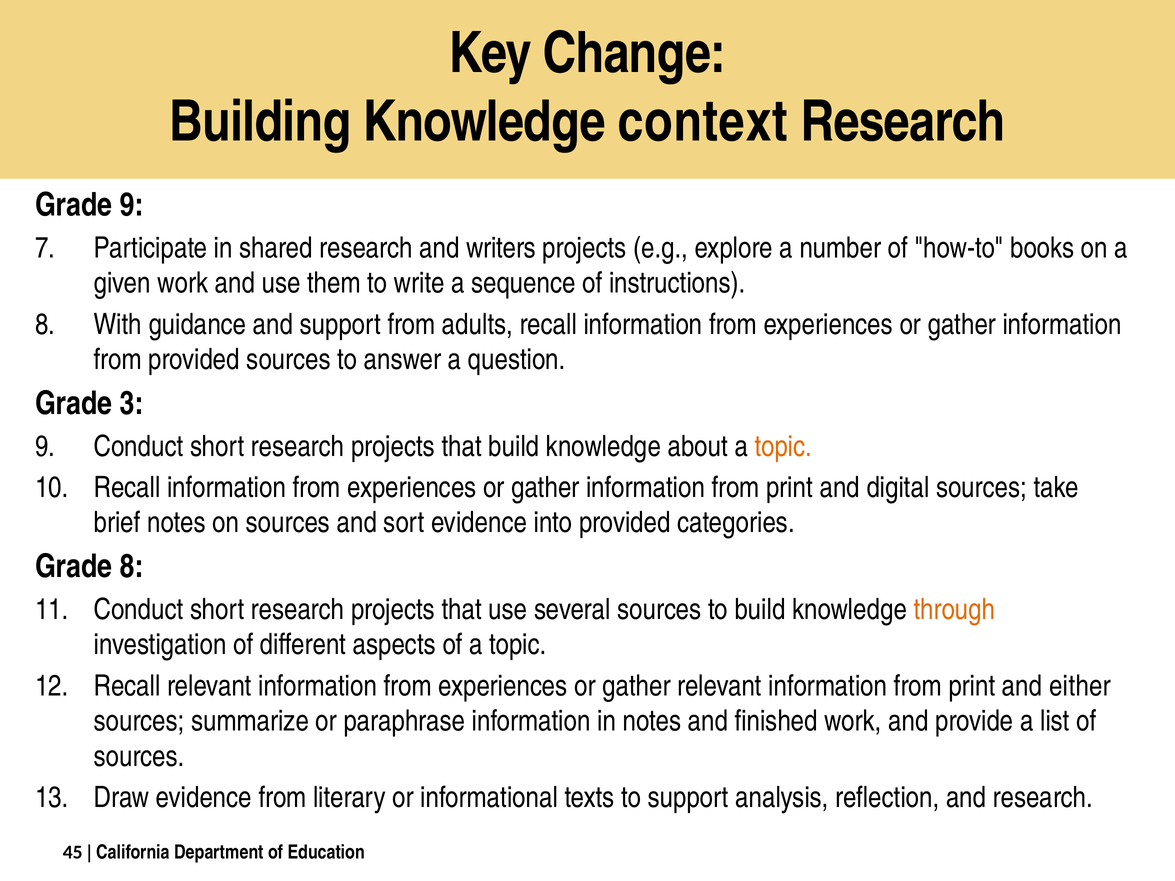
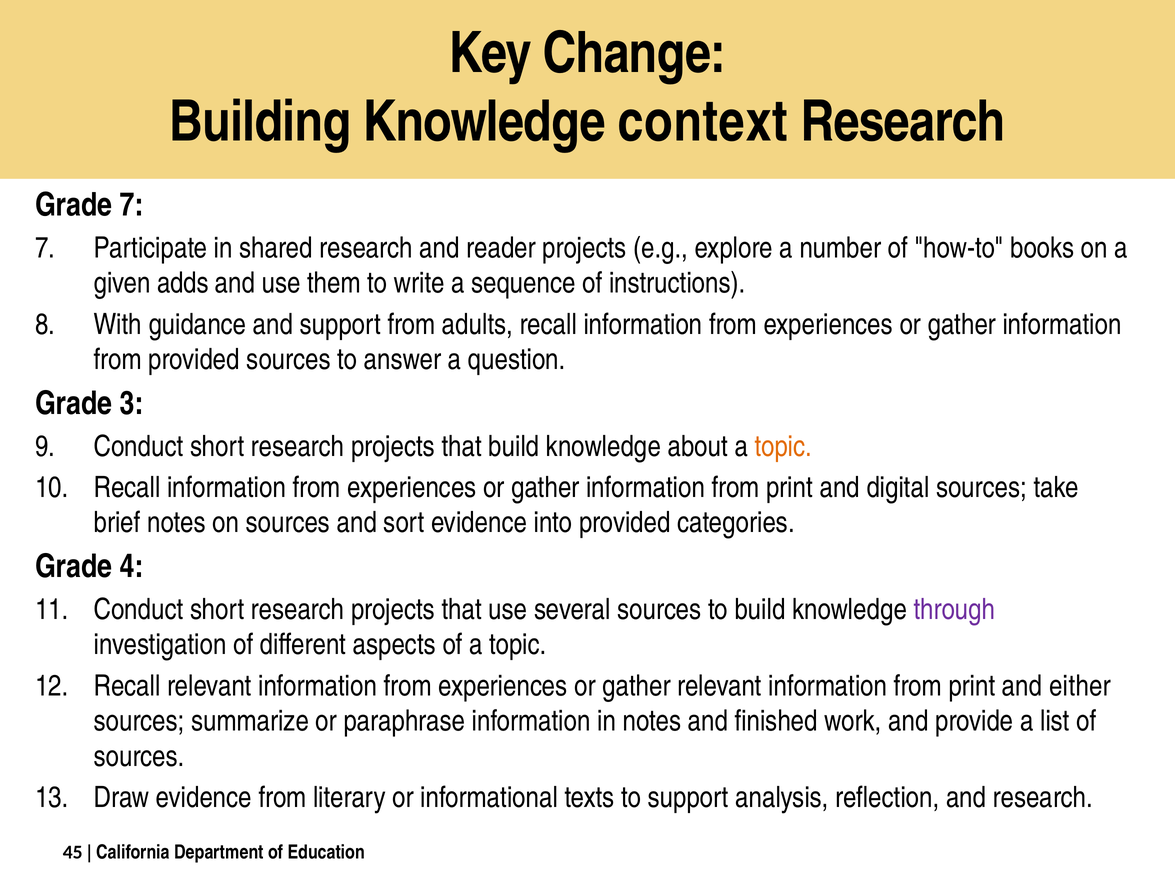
Grade 9: 9 -> 7 (132, 205)
writers: writers -> reader (501, 248)
given work: work -> adds (183, 283)
Grade 8: 8 -> 4 (132, 567)
through colour: orange -> purple (954, 610)
